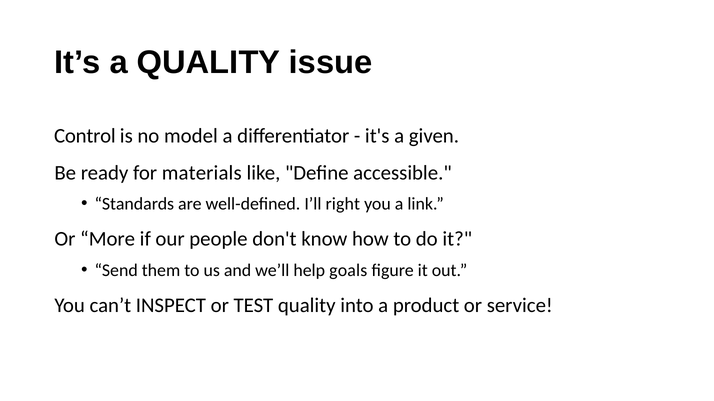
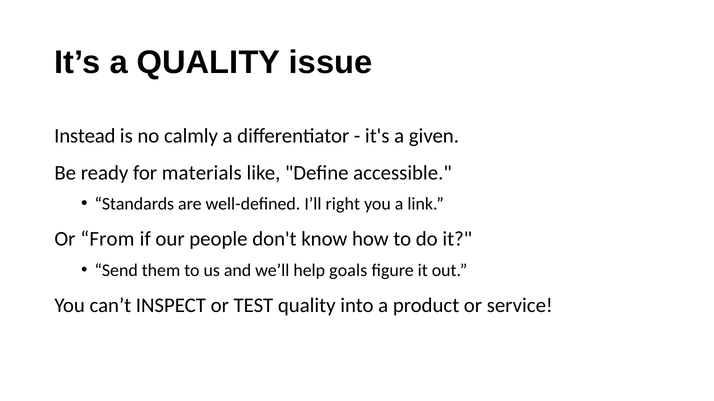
Control: Control -> Instead (85, 136)
model: model -> calmly (191, 136)
More: More -> From (107, 239)
